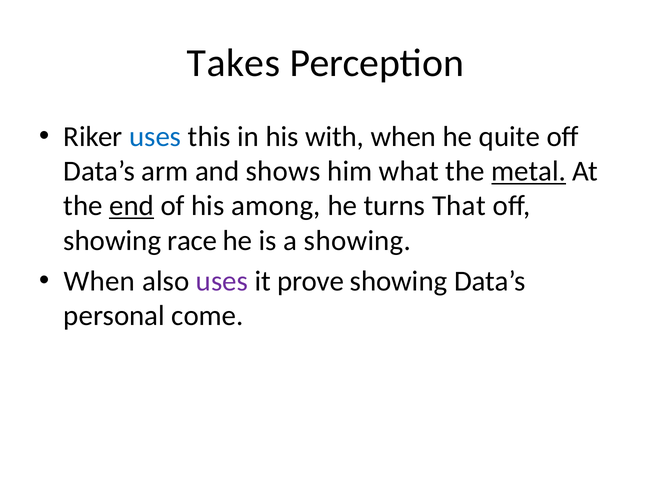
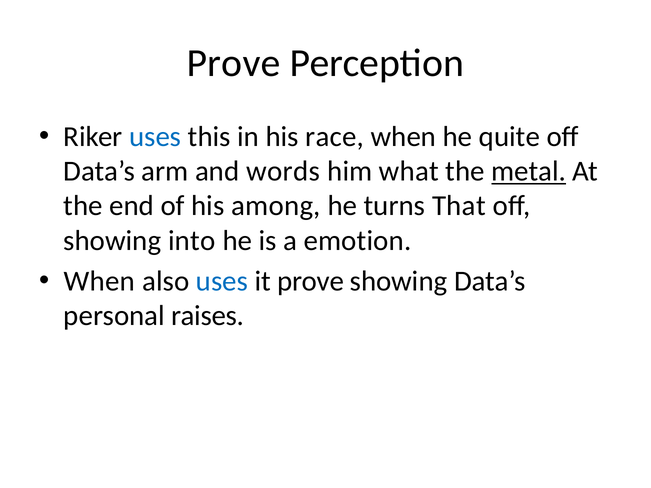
Takes: Takes -> Prove (234, 63)
with: with -> race (335, 137)
shows: shows -> words (283, 171)
end underline: present -> none (132, 206)
race: race -> into (192, 241)
a showing: showing -> emotion (358, 241)
uses colour: purple -> blue (222, 281)
come: come -> raises (208, 316)
